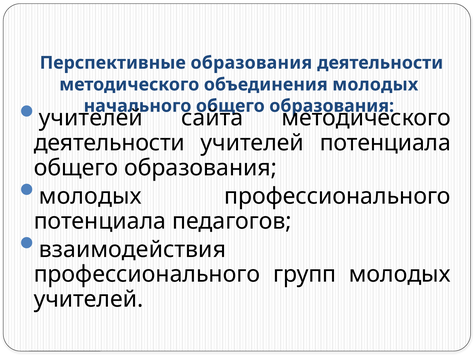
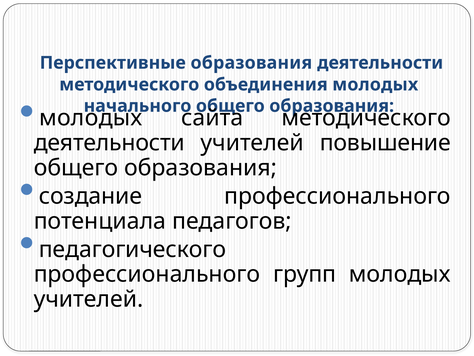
учителей: учителей -> молодых (91, 118)
учителей потенциала: потенциала -> повышение (385, 143)
молодых: молодых -> создание (90, 196)
взаимодействия: взаимодействия -> педагогического (132, 249)
